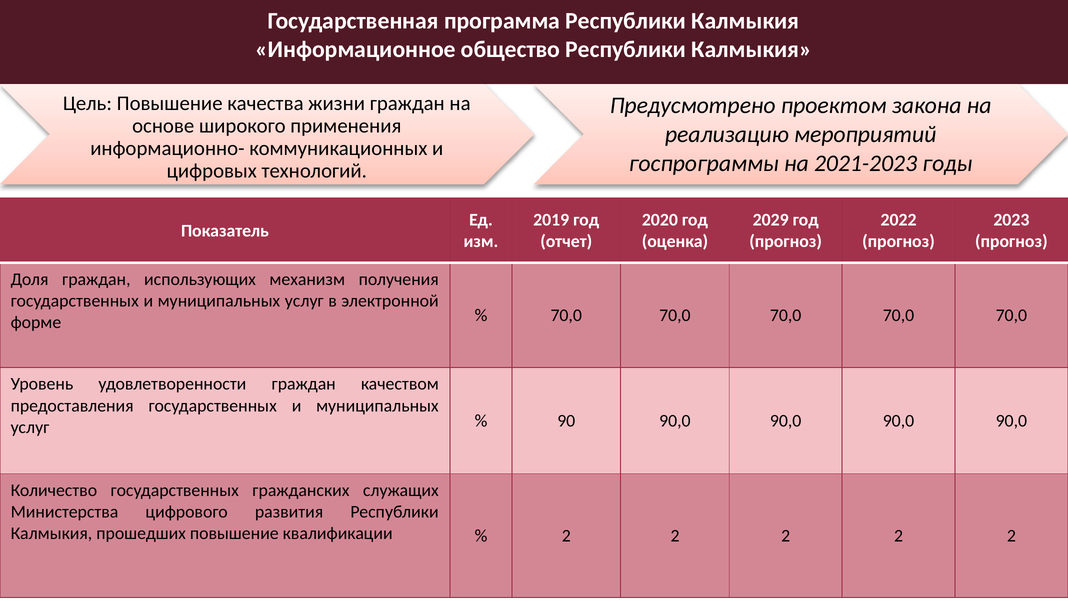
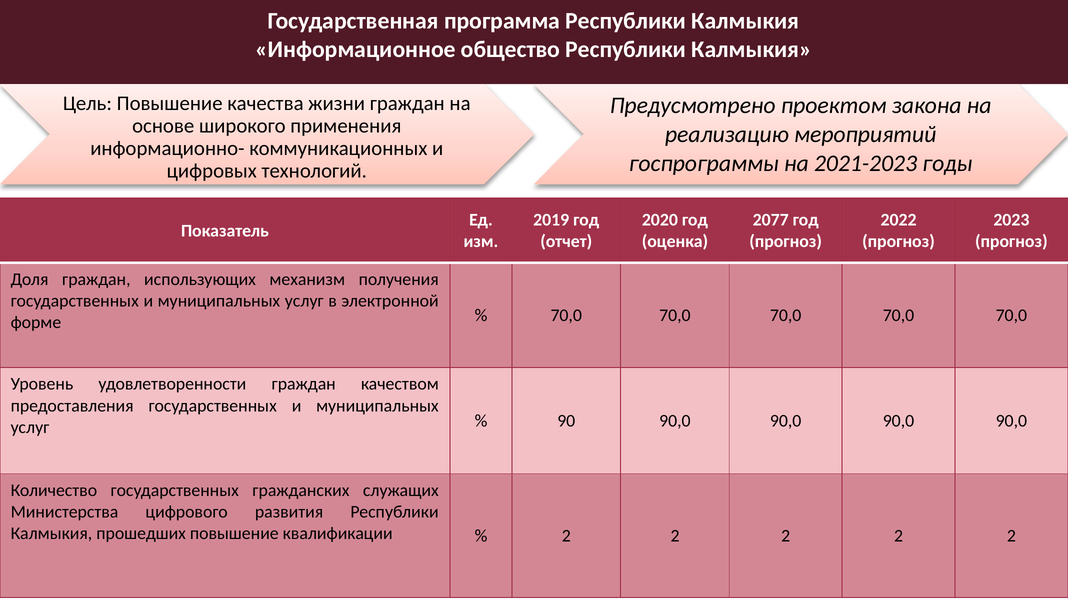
2029: 2029 -> 2077 (771, 220)
